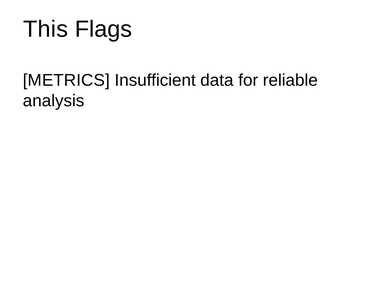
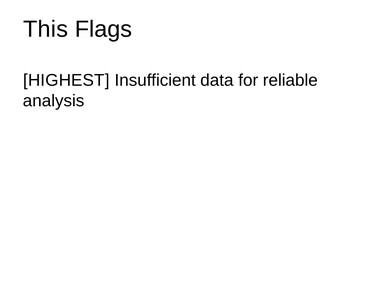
METRICS: METRICS -> HIGHEST (66, 80)
